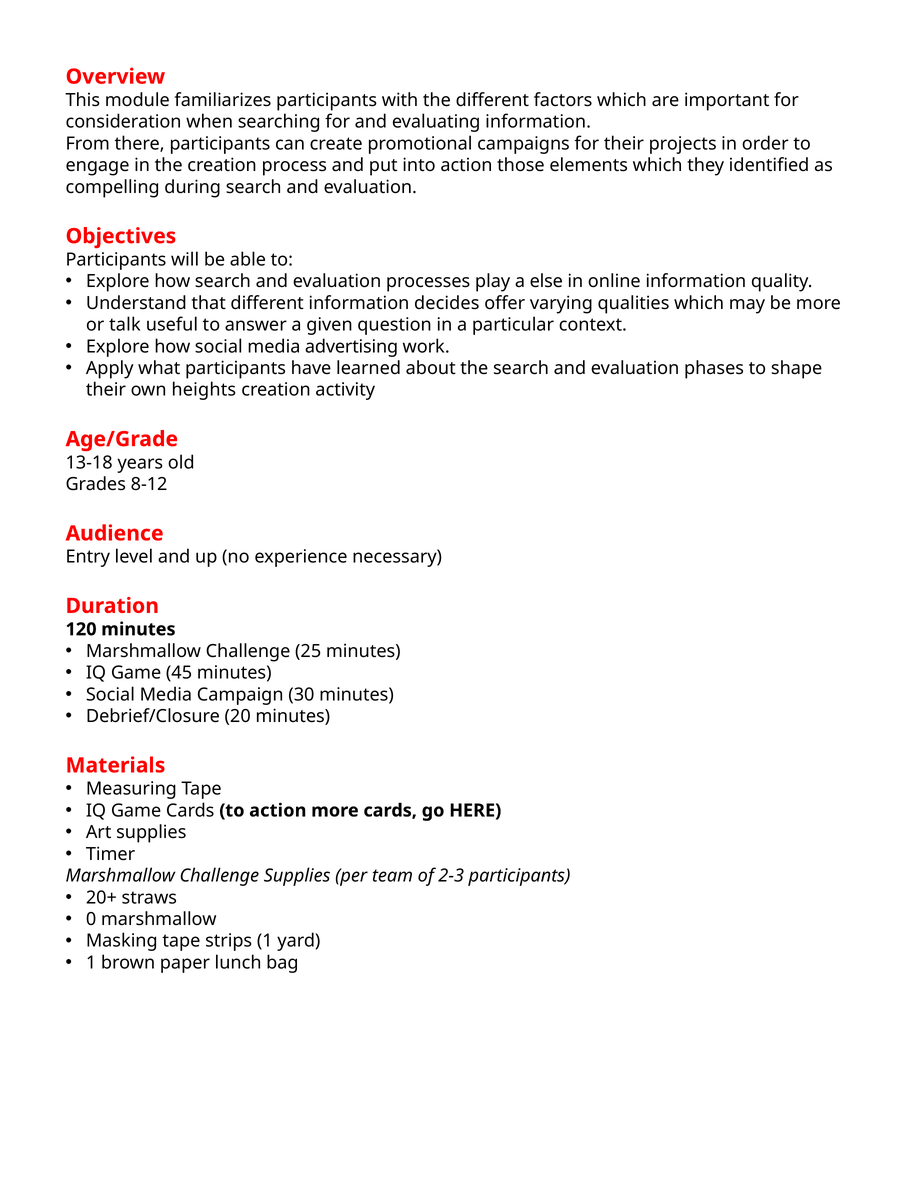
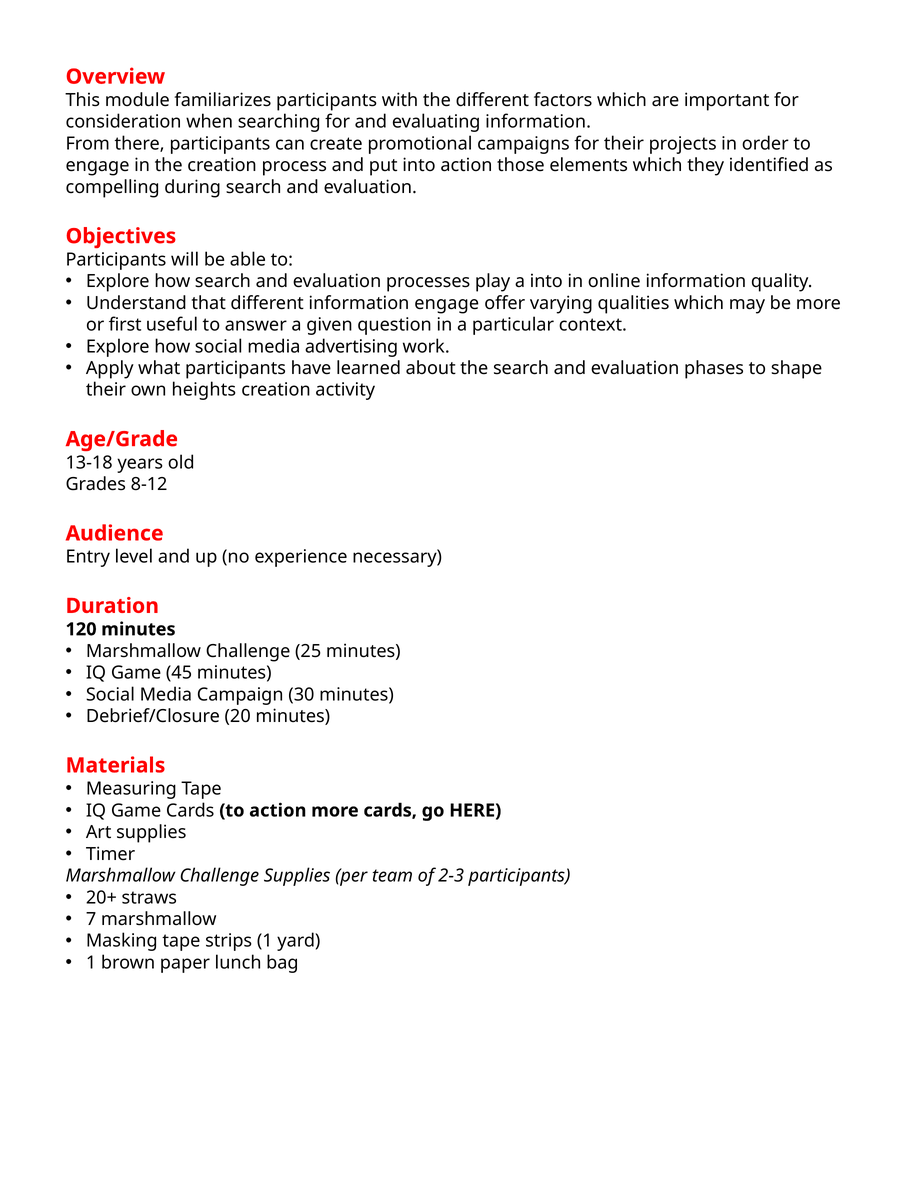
a else: else -> into (546, 281)
information decides: decides -> engage (447, 303)
talk: talk -> first (125, 325)
0: 0 -> 7 (91, 919)
